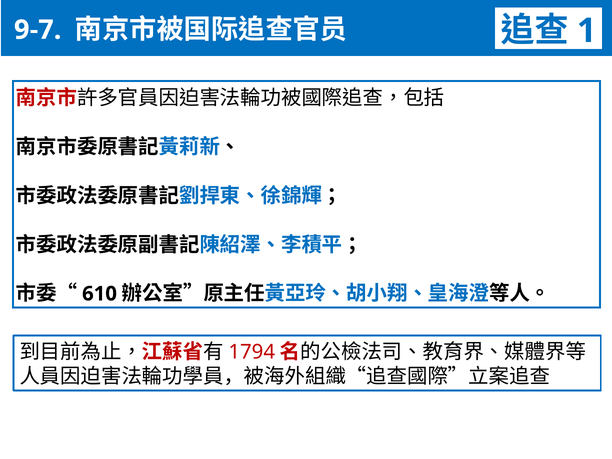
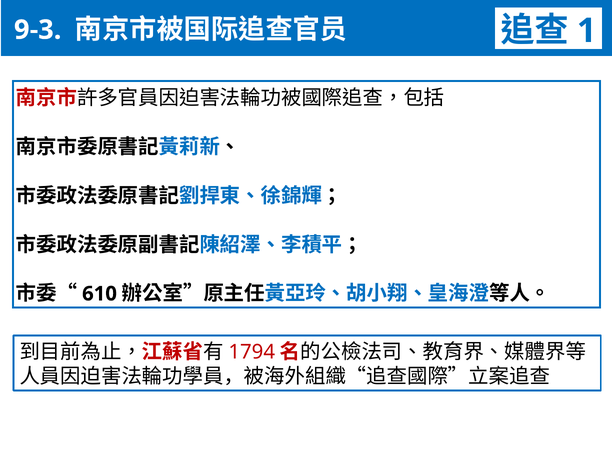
9-7: 9-7 -> 9-3 (38, 30)
